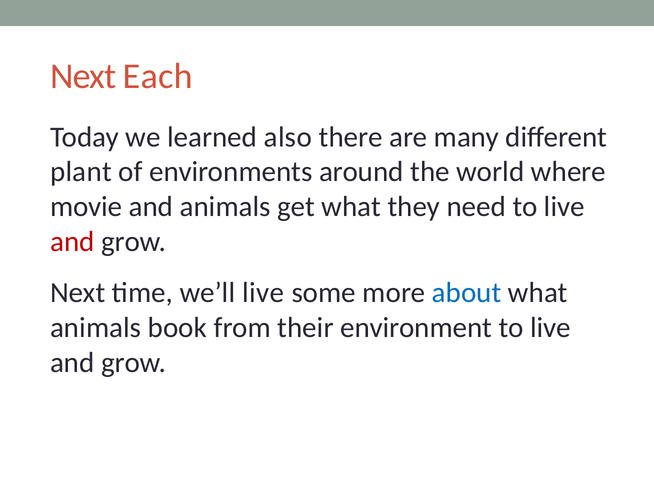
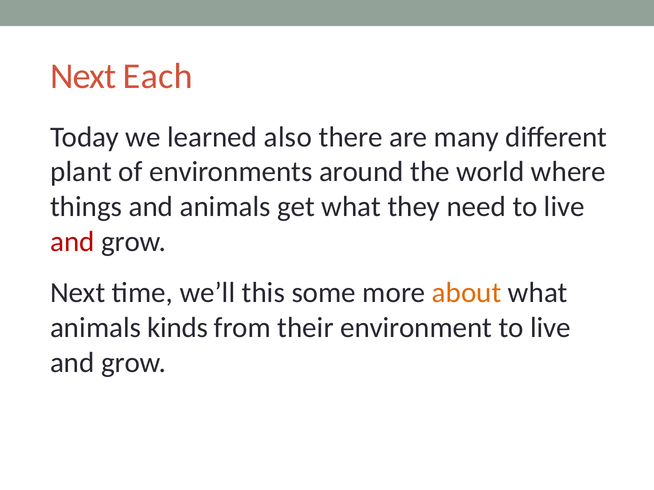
movie: movie -> things (86, 207)
we’ll live: live -> this (263, 293)
about colour: blue -> orange (467, 293)
book: book -> kinds (178, 328)
